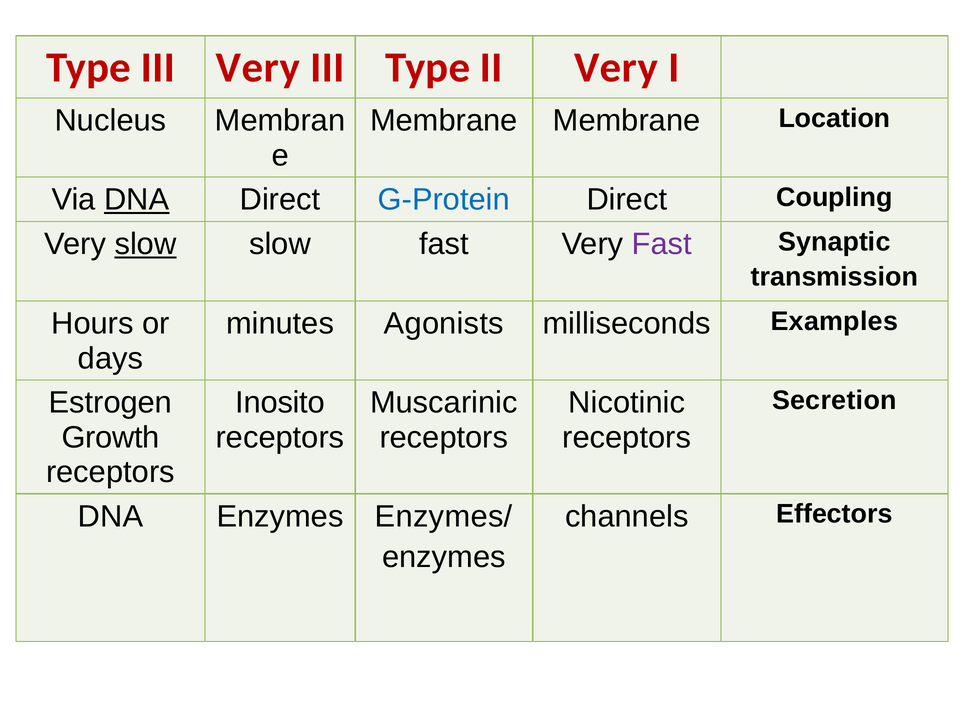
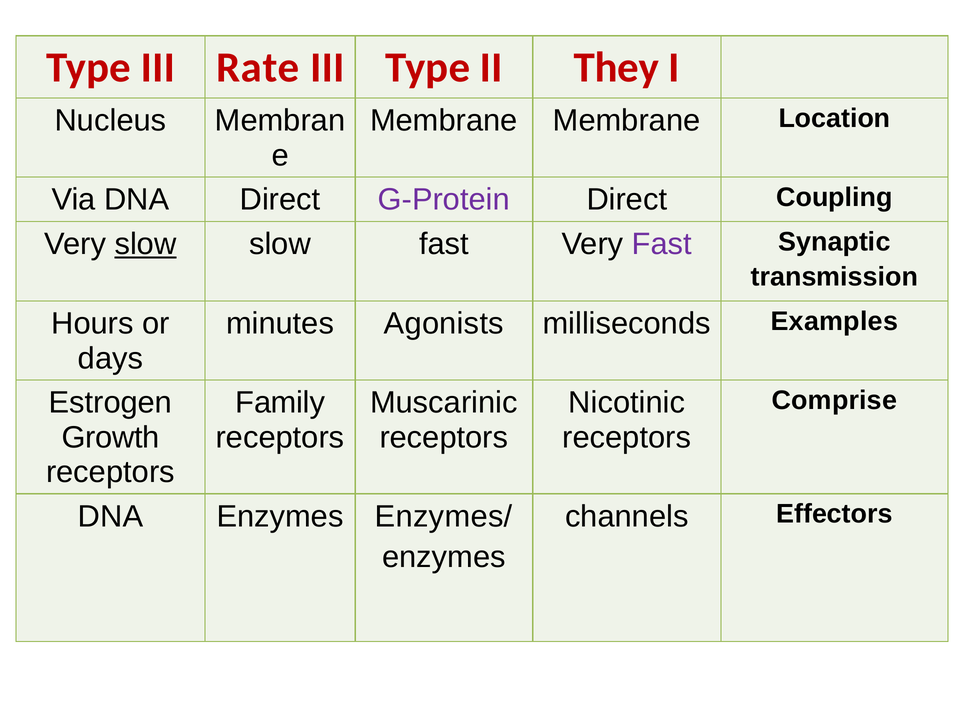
III Very: Very -> Rate (258, 67)
II Very: Very -> They (616, 67)
DNA underline: present -> none (137, 200)
G-Protein colour: blue -> purple (444, 200)
Secretion: Secretion -> Comprise (834, 400)
Inosito: Inosito -> Family (280, 403)
